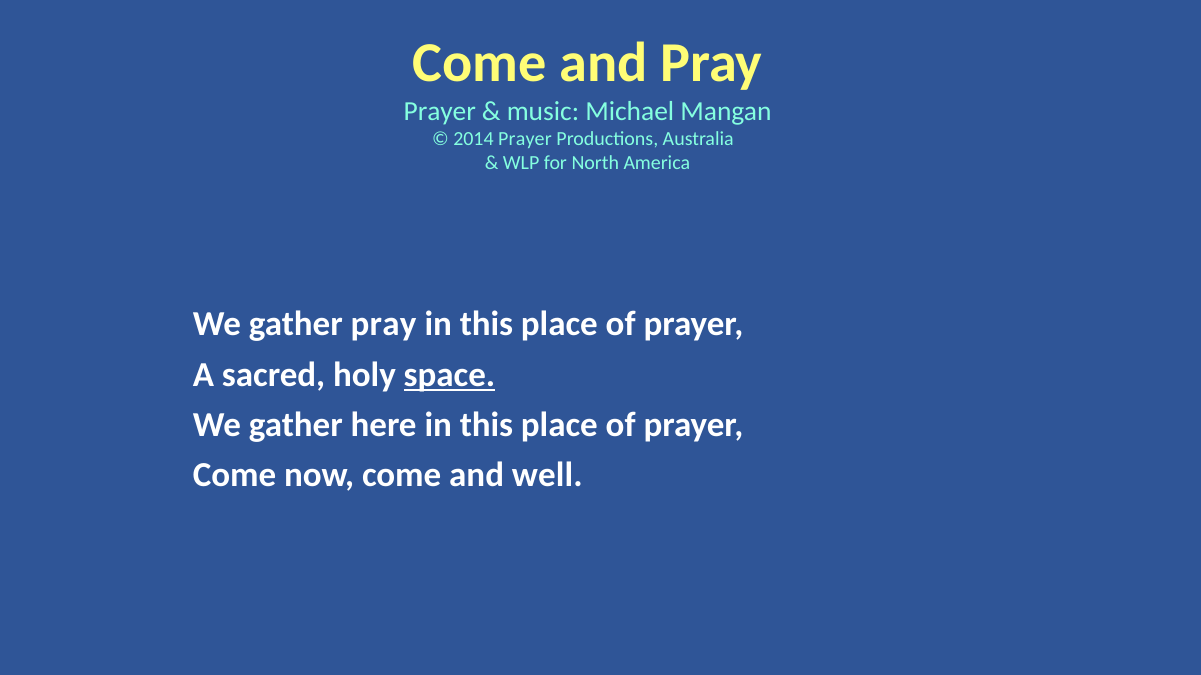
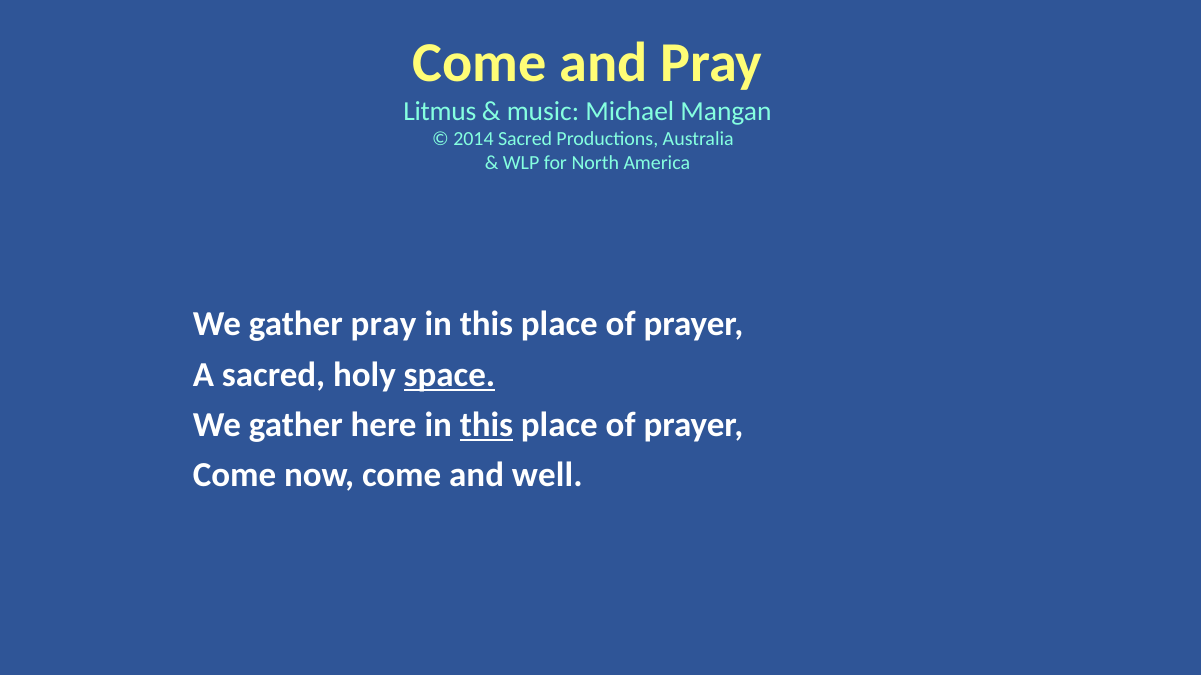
Prayer: Prayer -> Litmus (440, 111)
2014 Prayer: Prayer -> Sacred (525, 139)
this underline: none -> present (486, 425)
